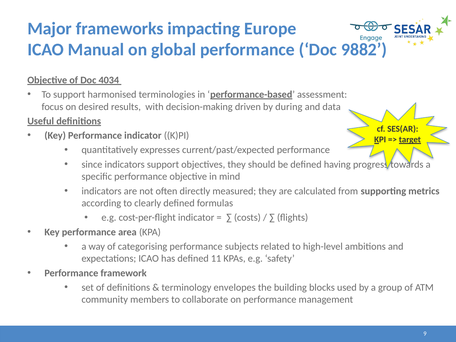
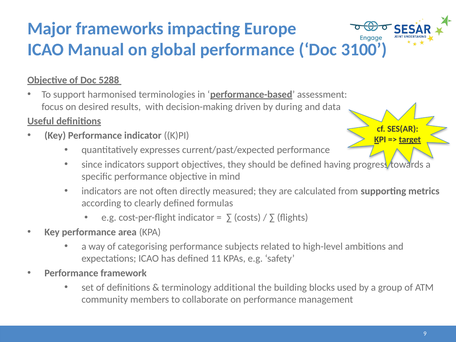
9882: 9882 -> 3100 (364, 50)
4034: 4034 -> 5288 (109, 80)
envelopes: envelopes -> additional (235, 287)
